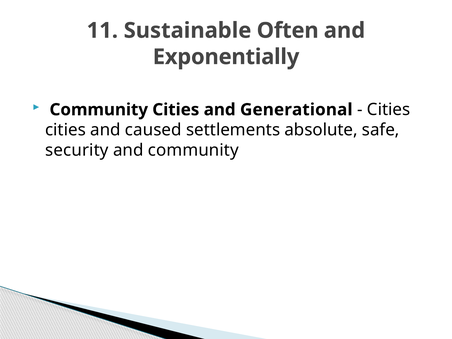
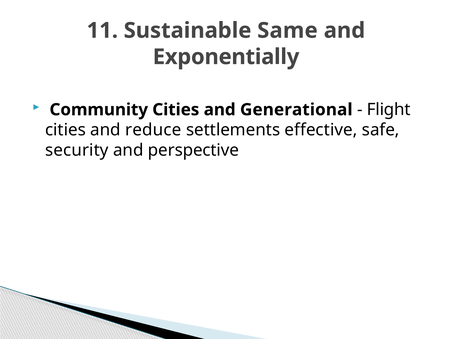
Often: Often -> Same (287, 31)
Cities: Cities -> Flight (389, 110)
caused: caused -> reduce (153, 130)
absolute: absolute -> effective (321, 130)
and community: community -> perspective (193, 150)
